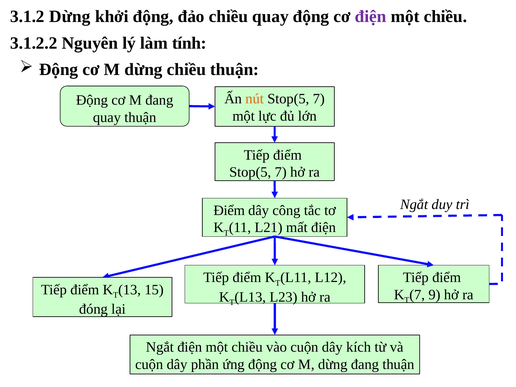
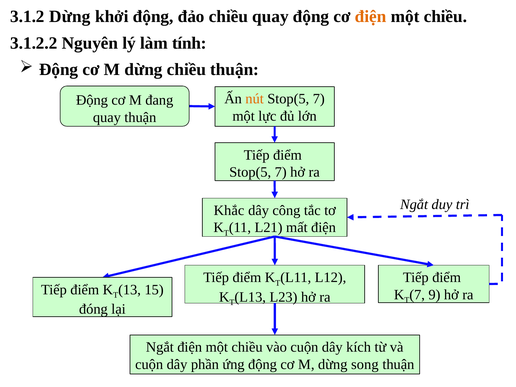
điện colour: purple -> orange (371, 17)
Điểm: Điểm -> Khắc (229, 210)
dừng đang: đang -> song (365, 364)
